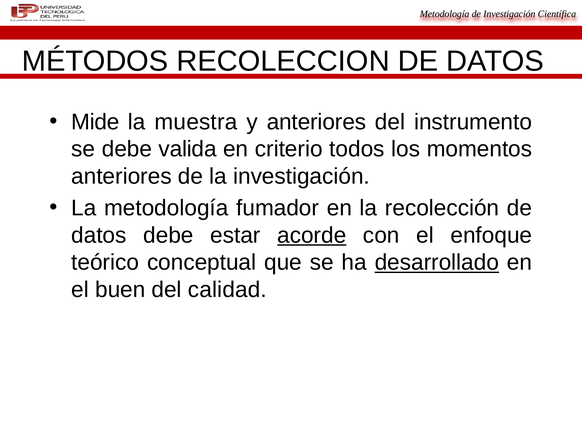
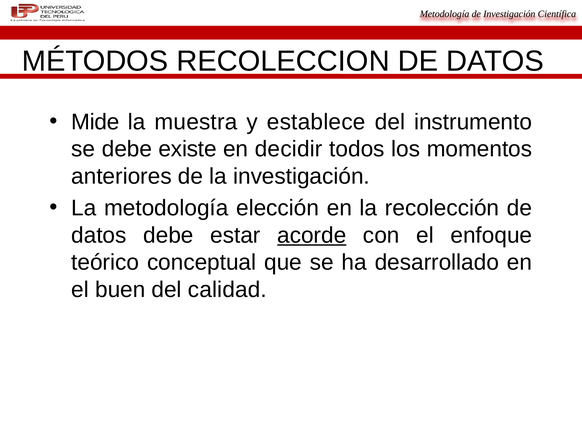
y anteriores: anteriores -> establece (316, 122)
valida: valida -> existe (188, 149)
criterio: criterio -> decidir (289, 149)
fumador: fumador -> elección (278, 208)
desarrollado underline: present -> none (437, 262)
